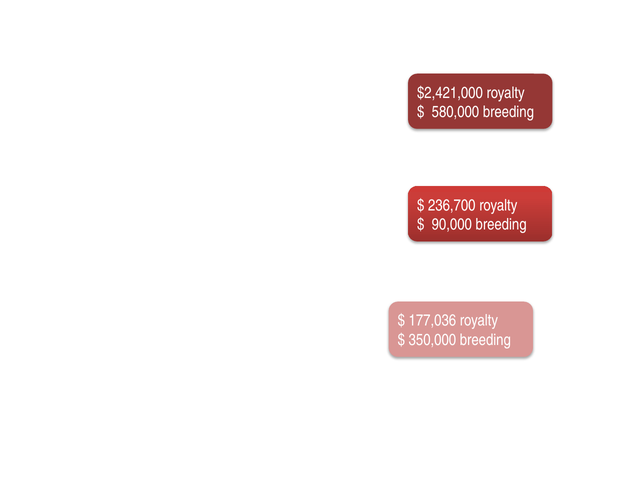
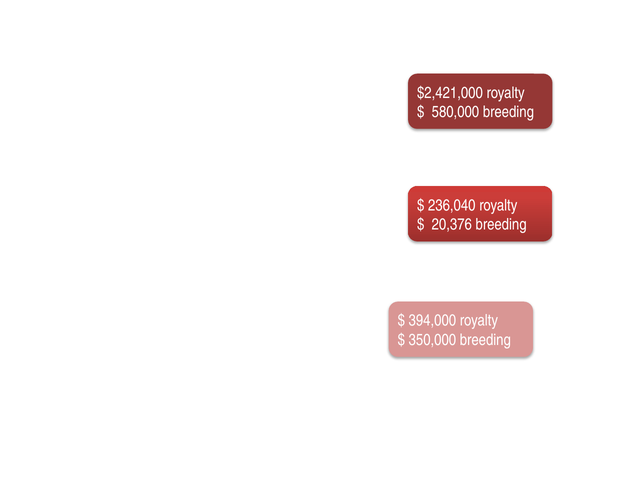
236,700: 236,700 -> 236,040 (452, 206)
90,000: 90,000 -> 20,376 (452, 225)
177,036: 177,036 -> 394,000 (432, 321)
